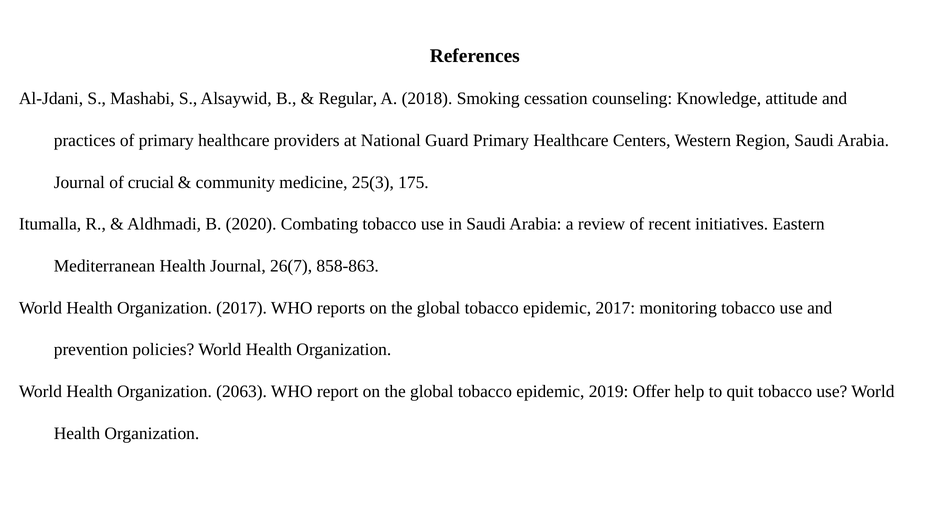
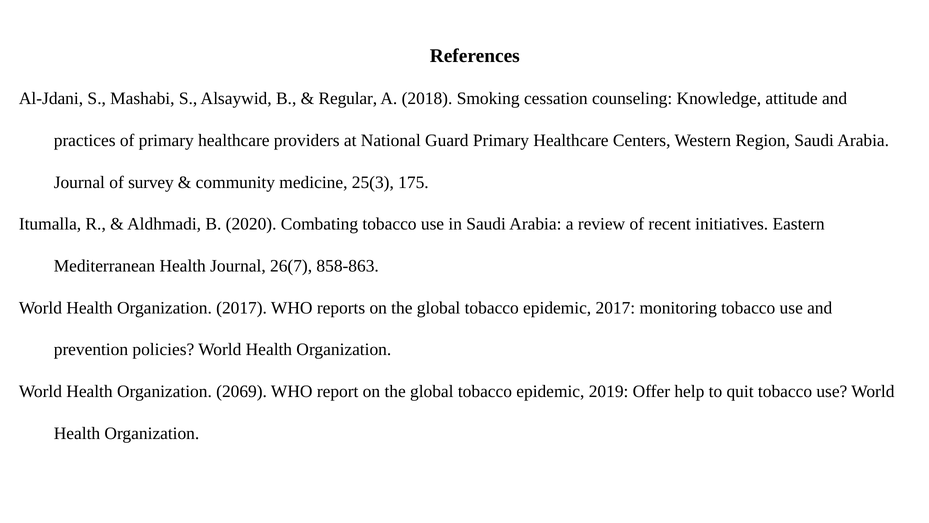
crucial: crucial -> survey (151, 182)
2063: 2063 -> 2069 (242, 391)
